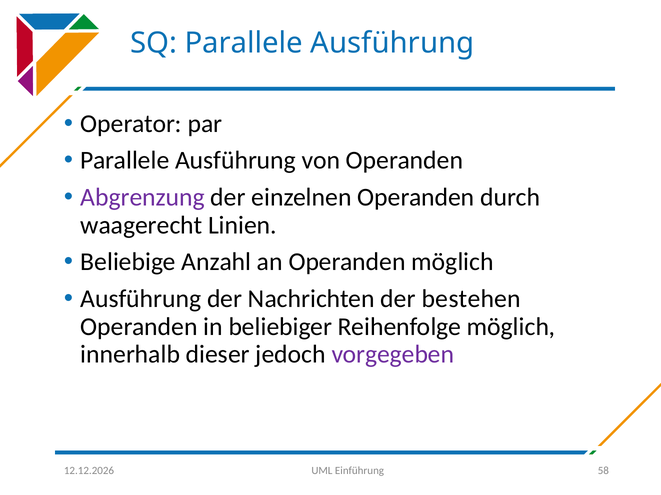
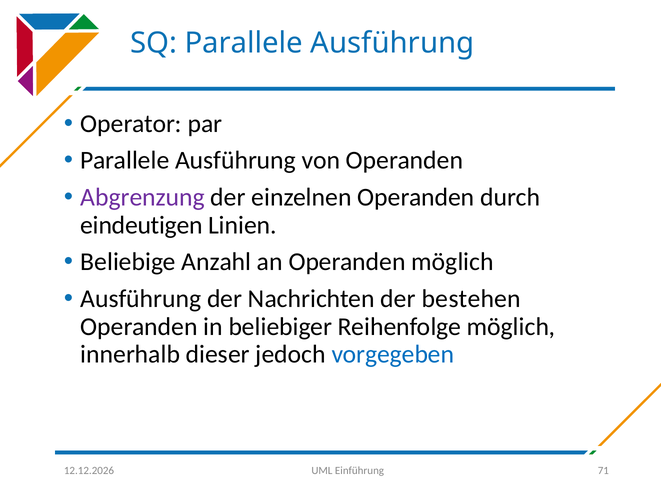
waagerecht: waagerecht -> eindeutigen (142, 225)
vorgegeben colour: purple -> blue (393, 355)
58: 58 -> 71 (603, 471)
